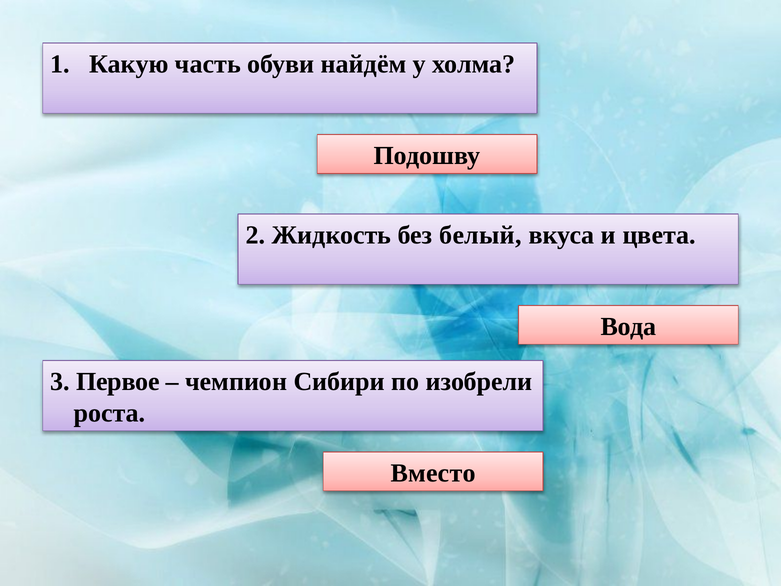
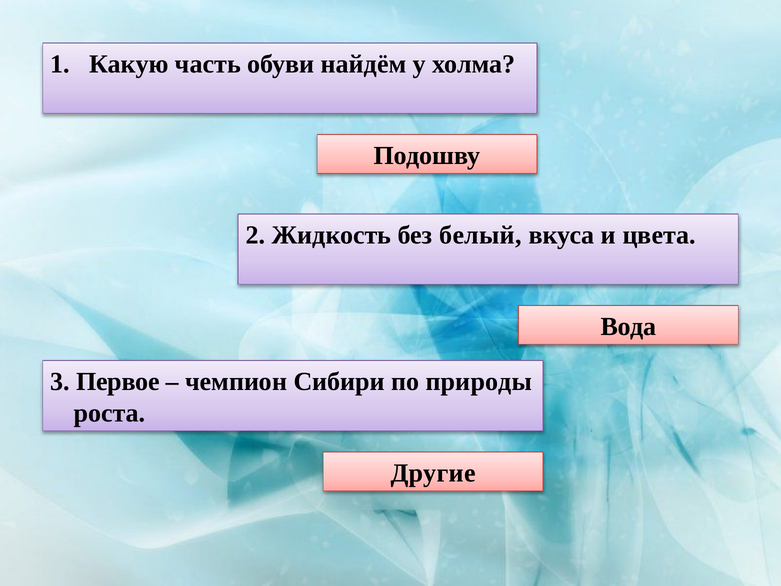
изобрели: изобрели -> природы (479, 382)
Вместо: Вместо -> Другие (433, 473)
